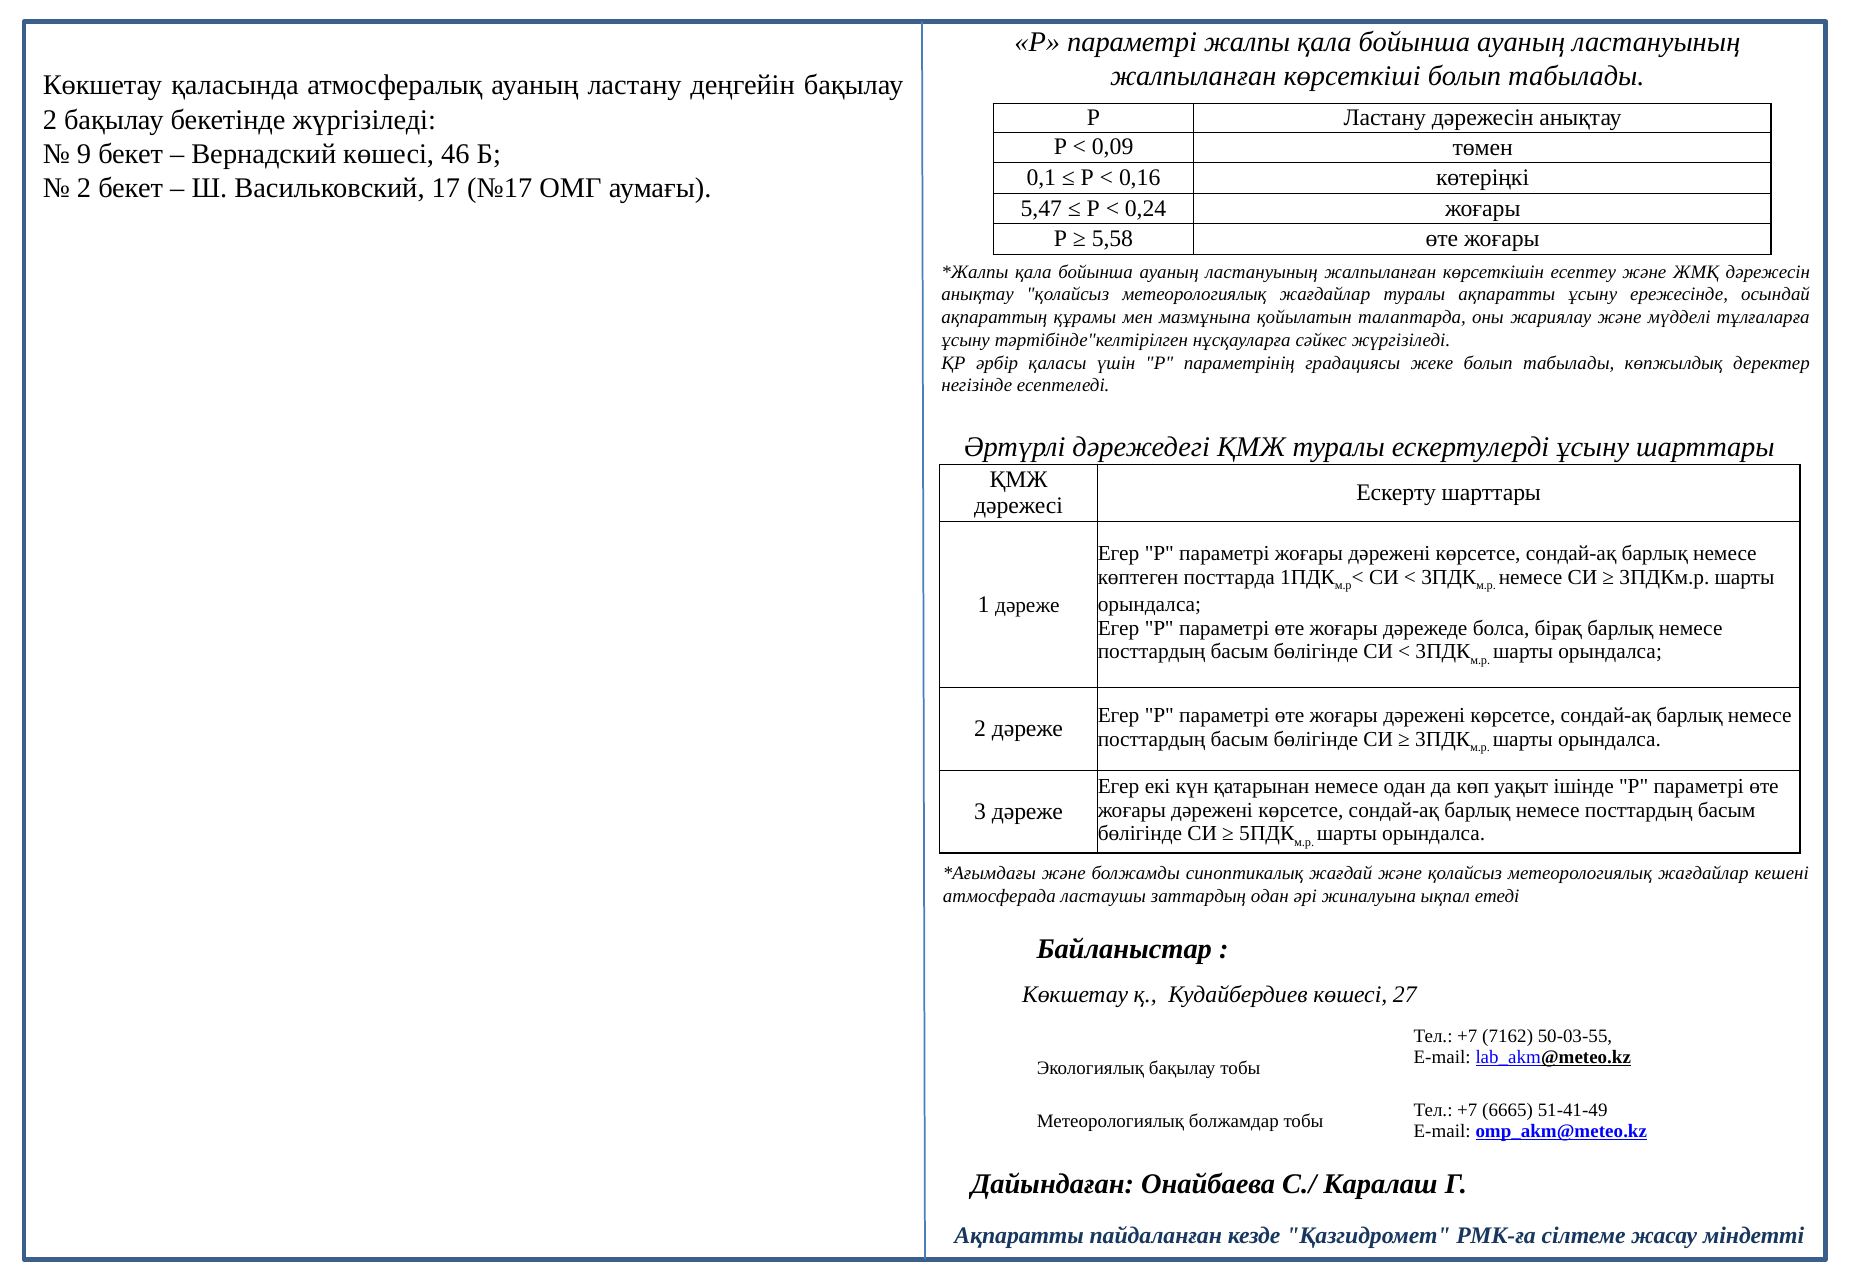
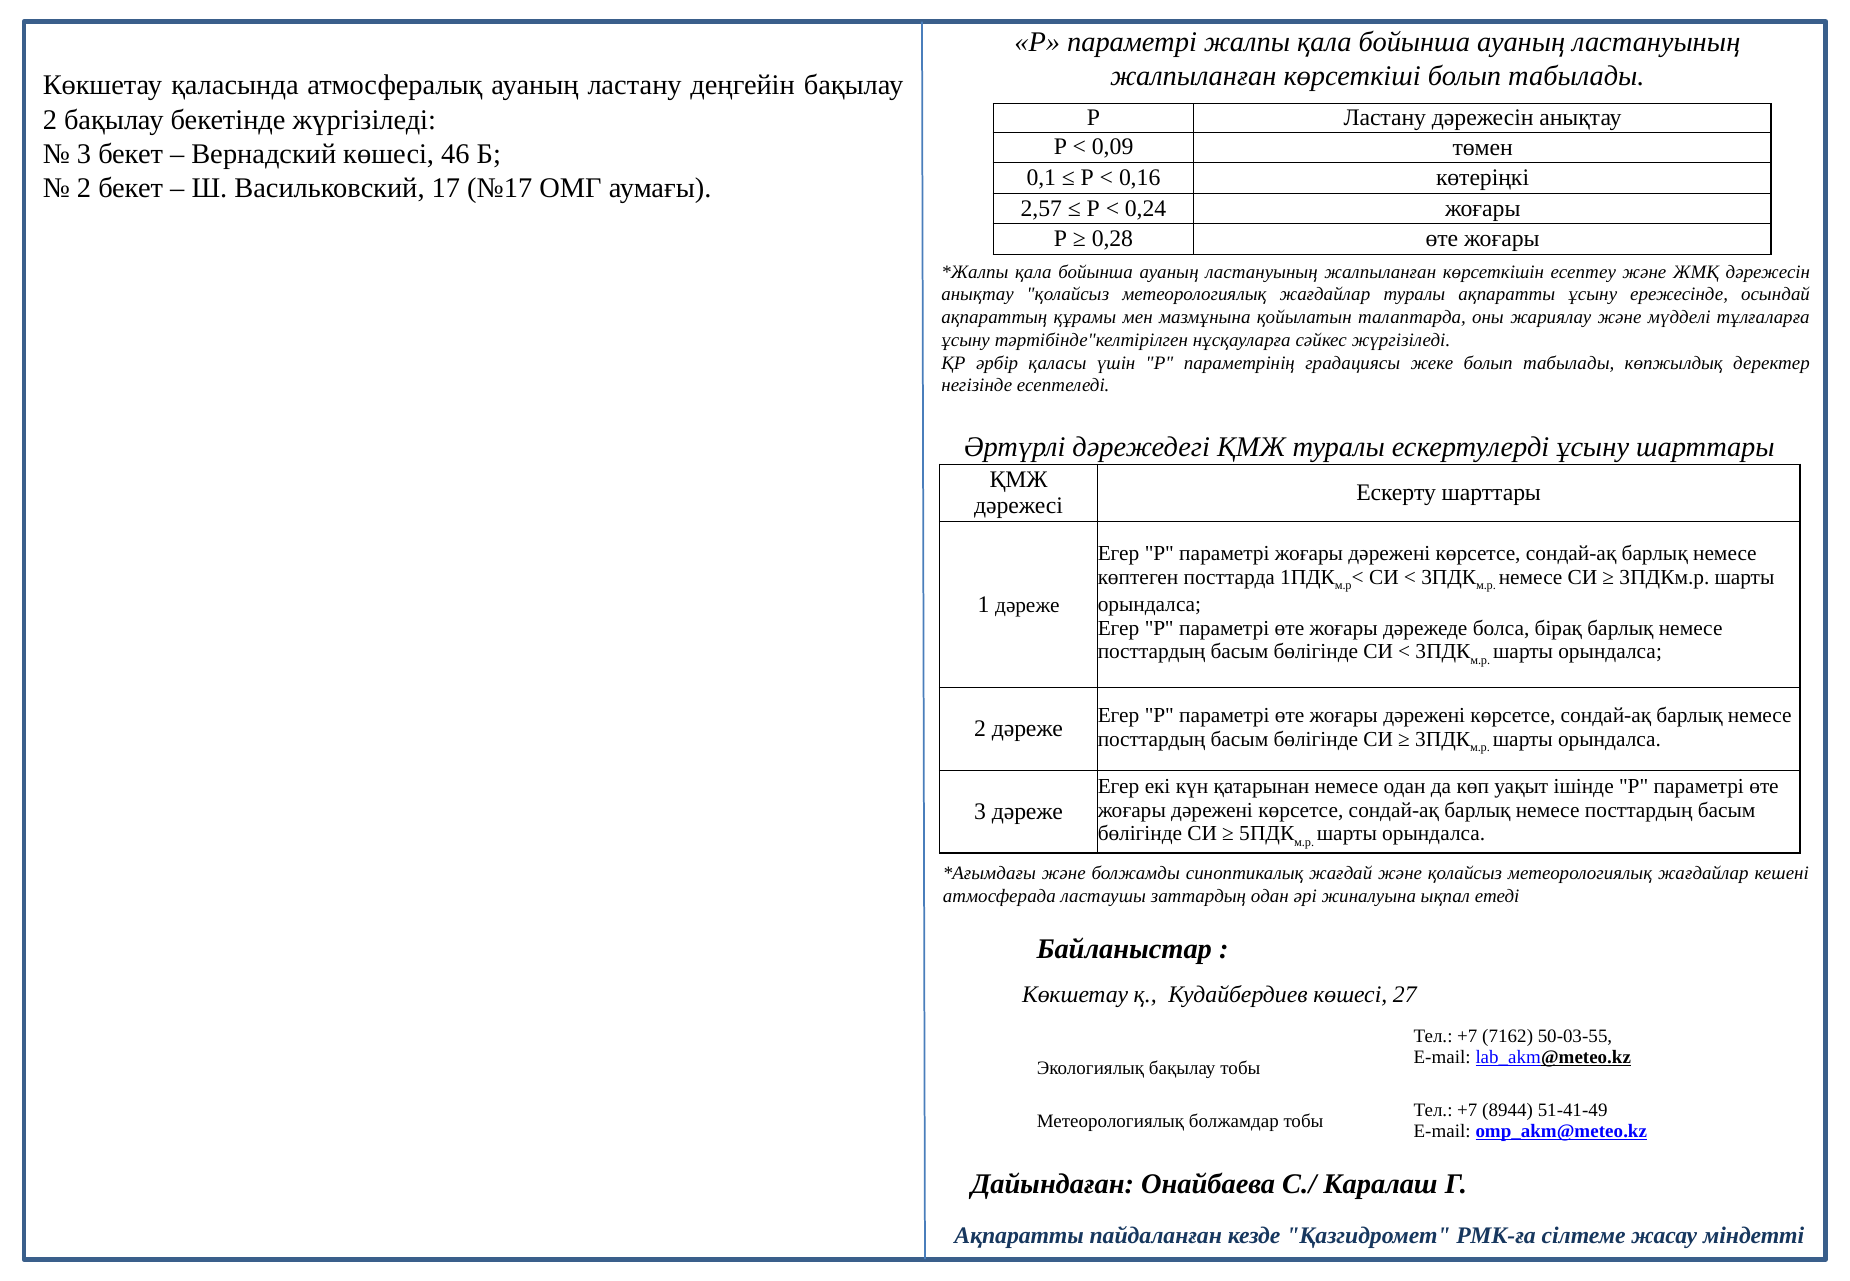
9: 9 -> 3 (84, 154)
5,47: 5,47 -> 2,57 (1041, 208)
5,58: 5,58 -> 0,28 (1112, 239)
6665: 6665 -> 8944 (1508, 1110)
